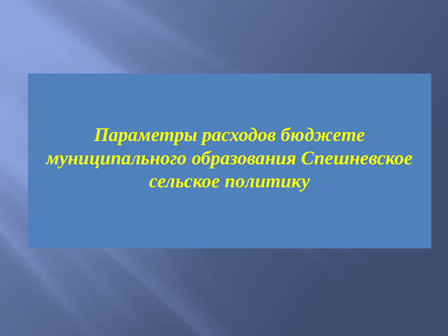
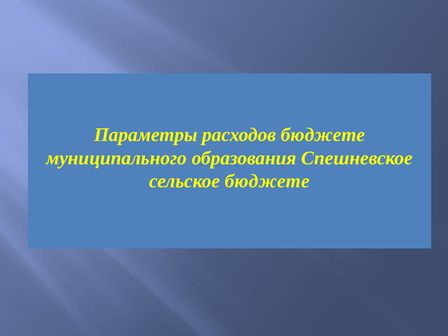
сельское политику: политику -> бюджете (267, 181)
